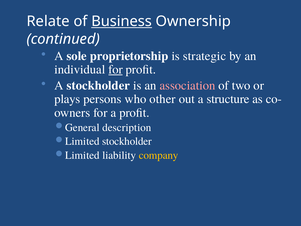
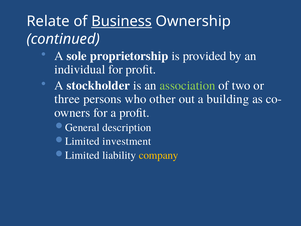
strategic: strategic -> provided (205, 56)
for underline: present -> none (116, 69)
association colour: pink -> light green (187, 85)
plays: plays -> three (67, 99)
structure: structure -> building (228, 99)
stockholder: stockholder -> investment (127, 141)
